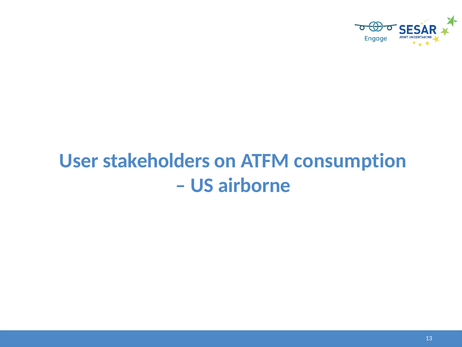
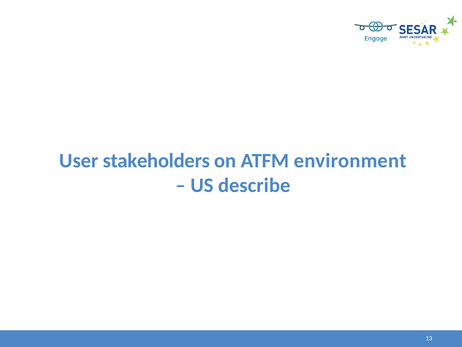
consumption: consumption -> environment (350, 160)
airborne: airborne -> describe (254, 185)
